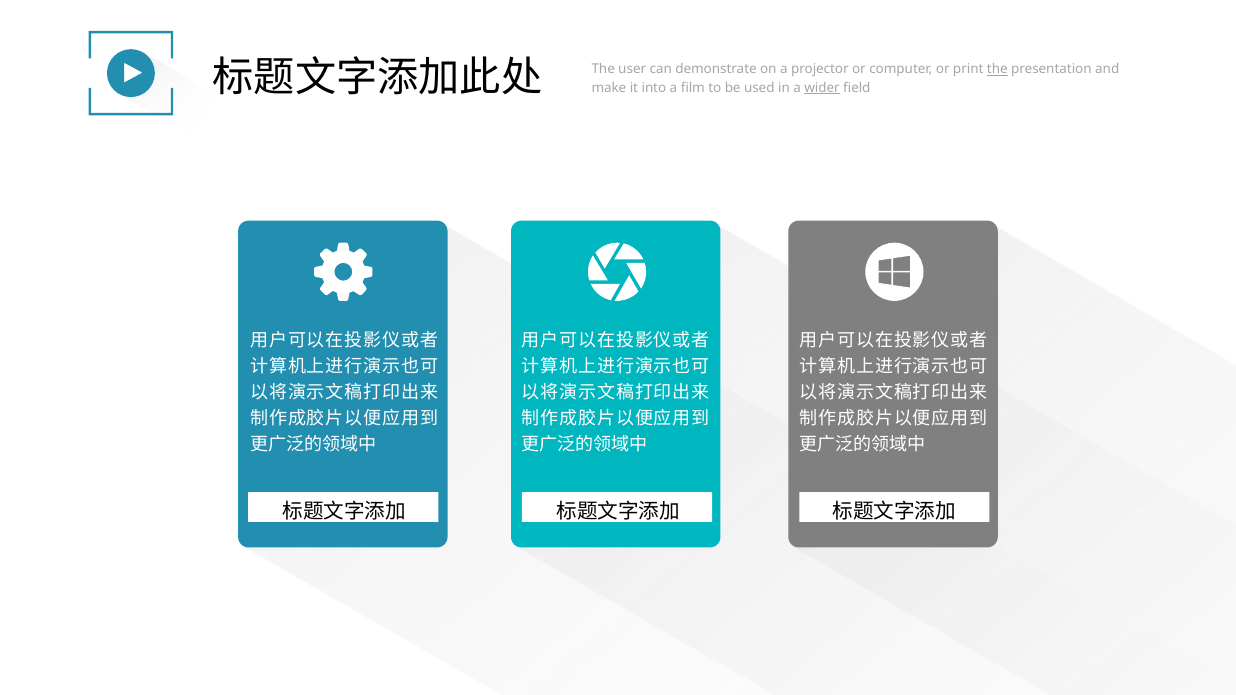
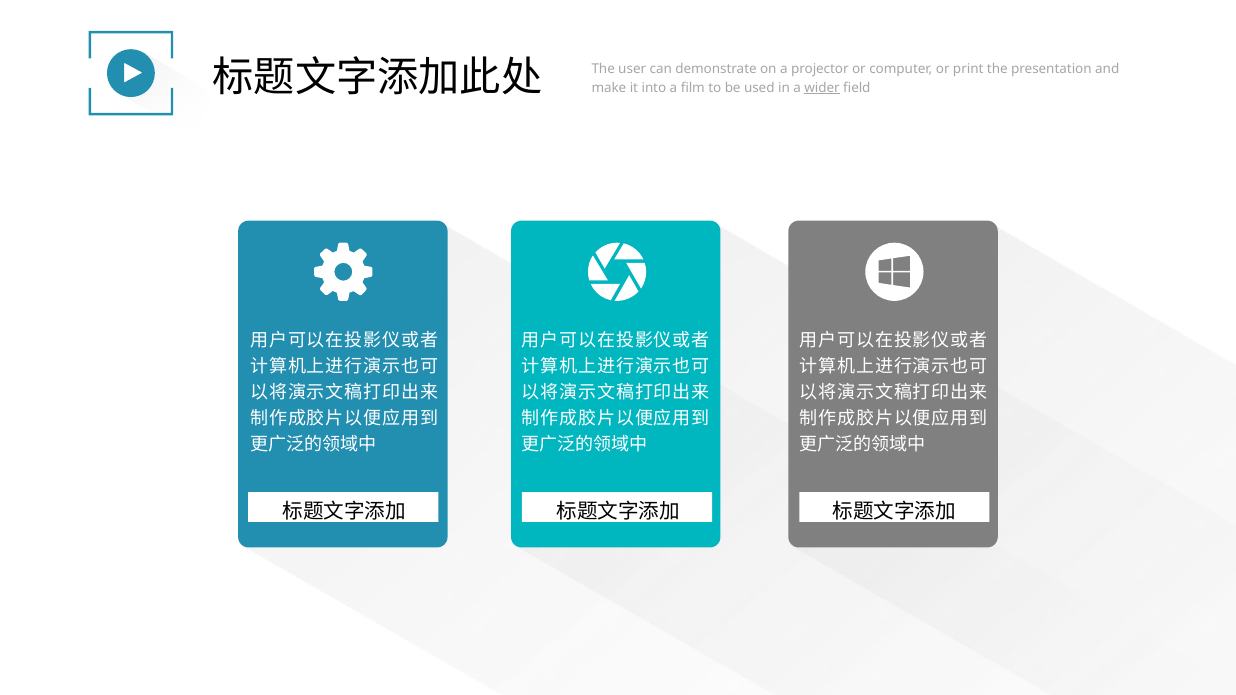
the underline: present -> none (997, 70)
